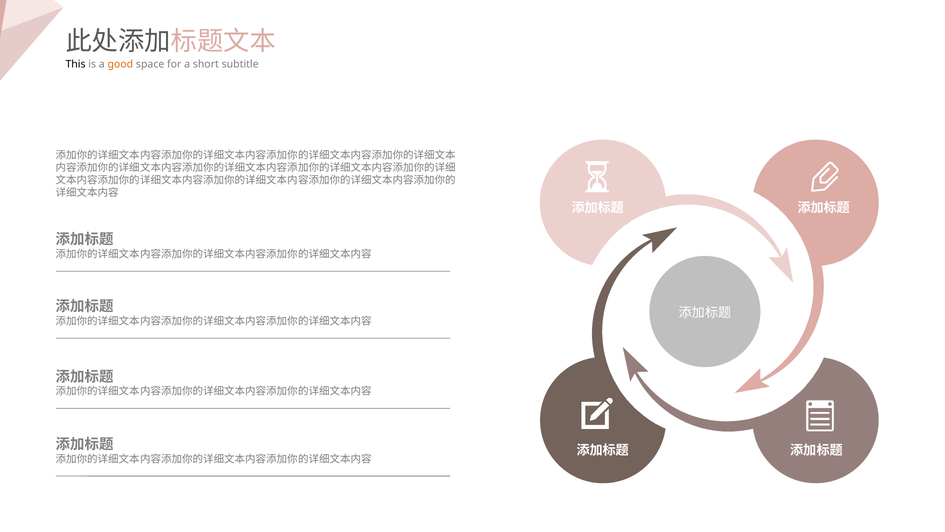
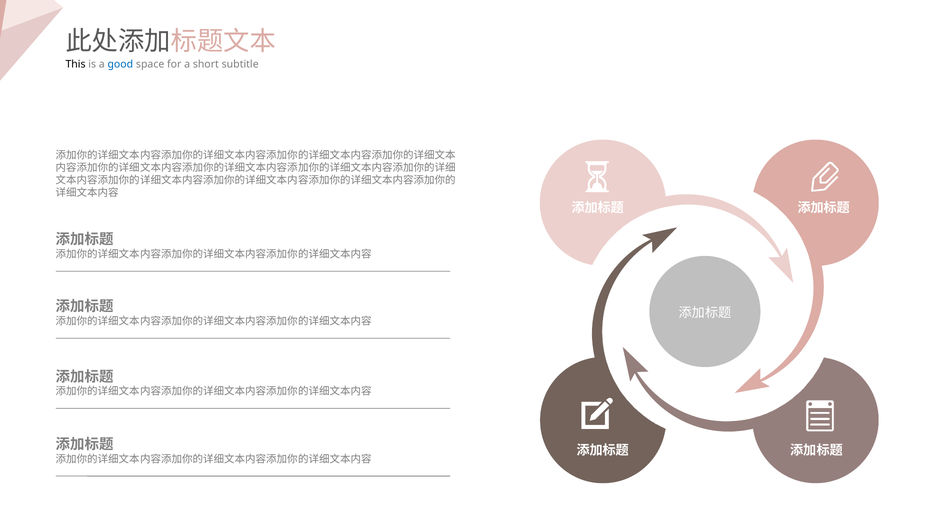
good colour: orange -> blue (120, 64)
